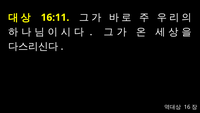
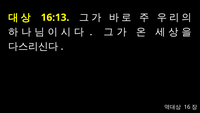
16:11: 16:11 -> 16:13 (55, 17)
